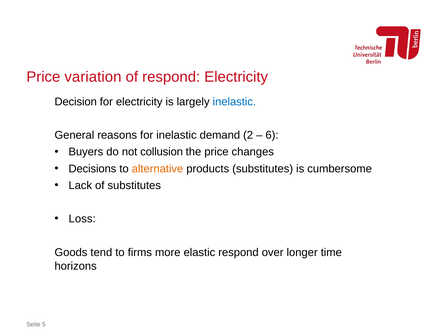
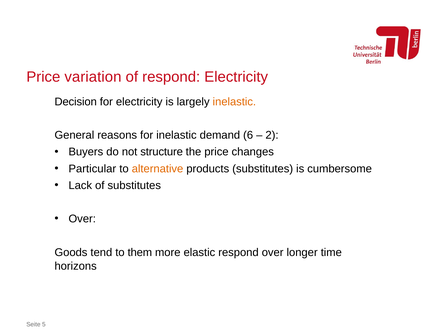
inelastic colour: blue -> orange (234, 102)
2: 2 -> 6 (248, 135)
6: 6 -> 2 (272, 135)
collusion: collusion -> structure (162, 152)
Decisions: Decisions -> Particular (92, 169)
Loss: Loss -> Over (82, 219)
firms: firms -> them (140, 253)
